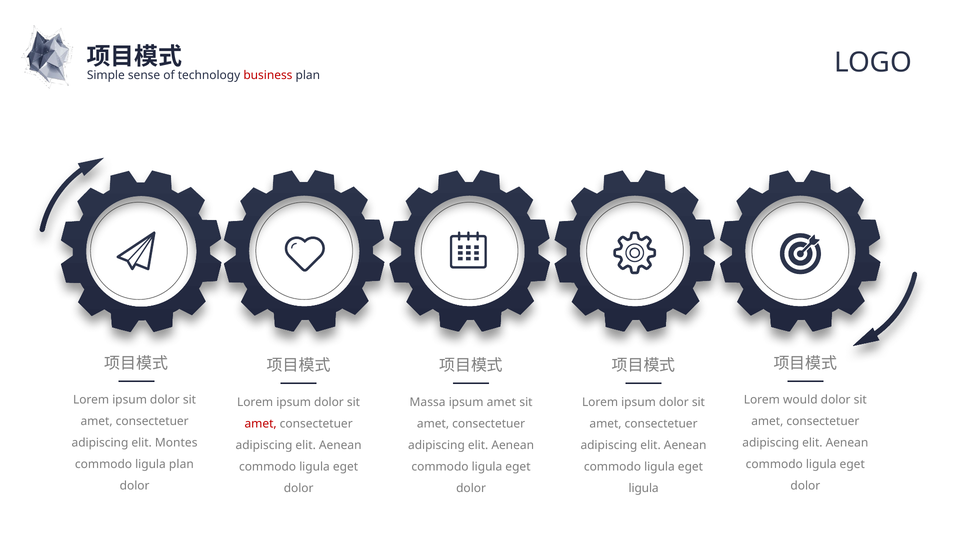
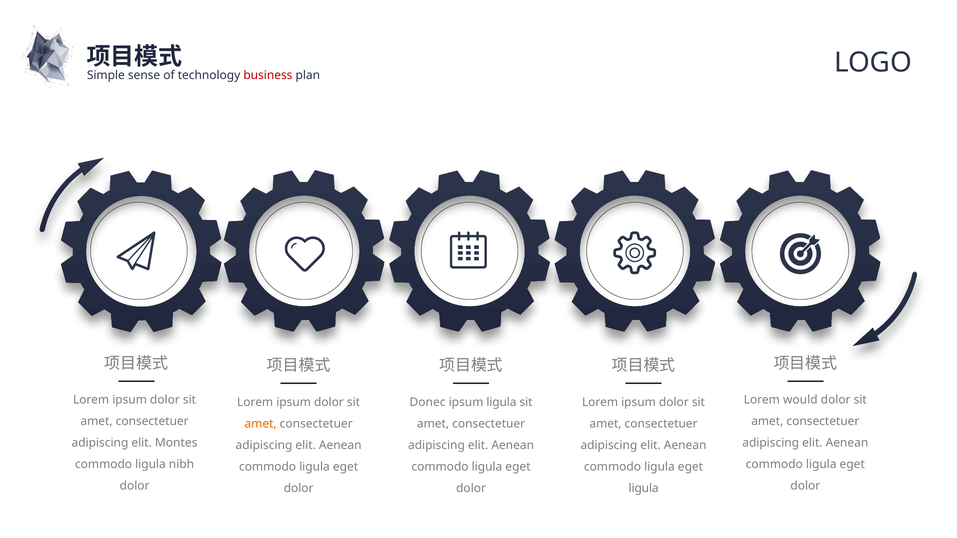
Massa: Massa -> Donec (428, 402)
ipsum amet: amet -> ligula (501, 402)
amet colour: red -> orange (261, 424)
ligula plan: plan -> nibh (181, 465)
